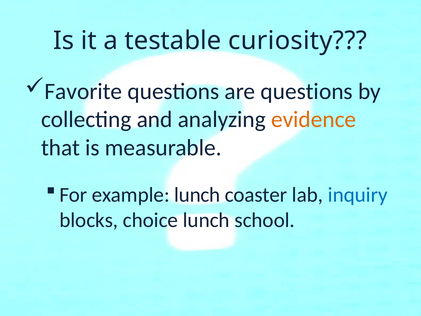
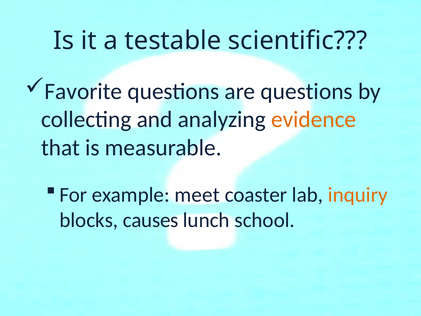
curiosity: curiosity -> scientific (298, 41)
example lunch: lunch -> meet (197, 195)
inquiry colour: blue -> orange (358, 195)
choice: choice -> causes (151, 220)
